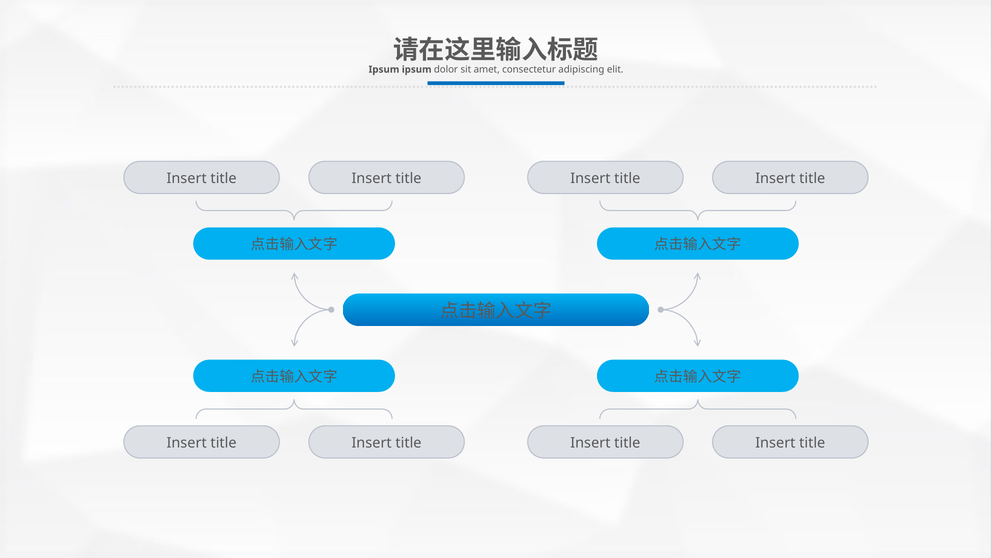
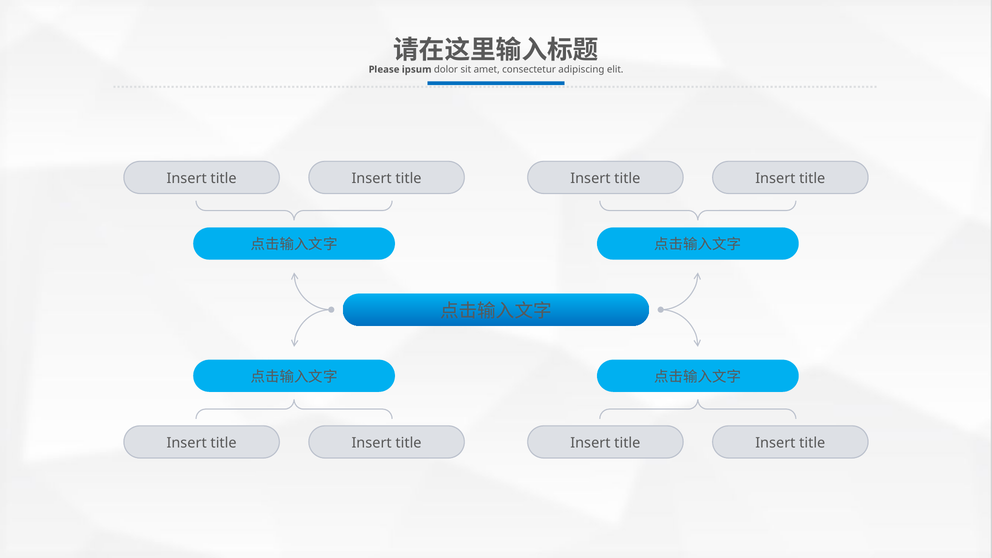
Ipsum: Ipsum -> Please (384, 69)
